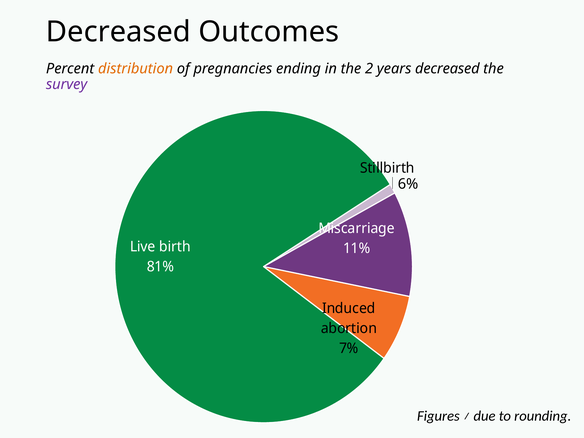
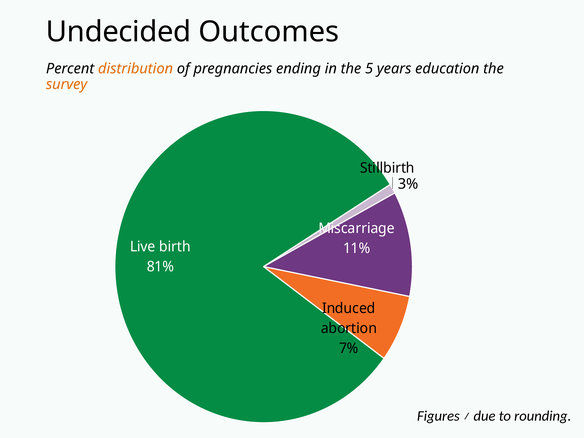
Decreased: Decreased -> Undecided (119, 32)
2: 2 -> 5 (369, 69)
years decreased: decreased -> education (447, 69)
survey colour: purple -> orange (67, 84)
6%: 6% -> 3% (408, 184)
